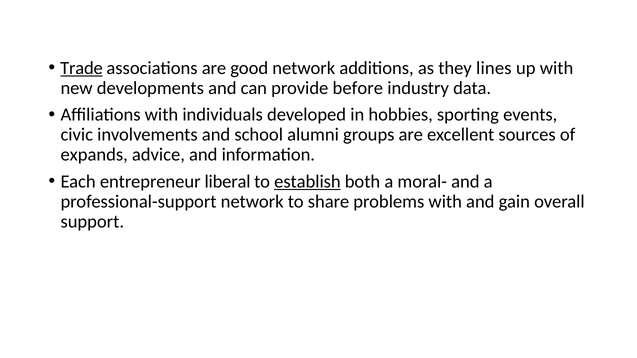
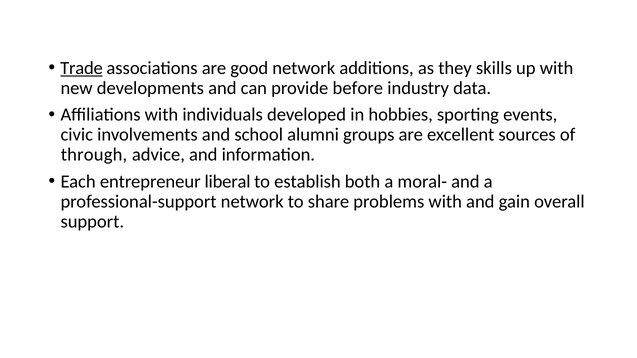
lines: lines -> skills (494, 68)
expands: expands -> through (94, 155)
establish underline: present -> none (307, 182)
